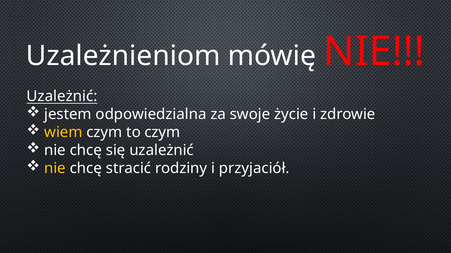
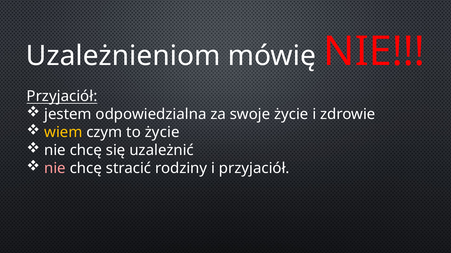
Uzależnić: Uzależnić -> Przyjaciół (62, 97)
to czym: czym -> życie (162, 133)
nie colour: yellow -> pink (55, 169)
